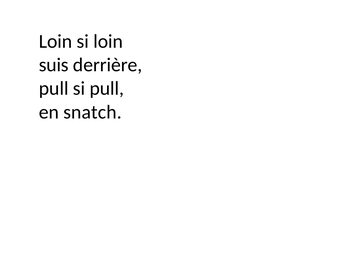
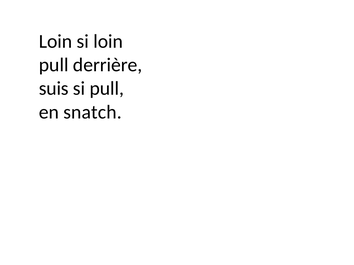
suis: suis -> pull (54, 65)
pull: pull -> suis (54, 89)
